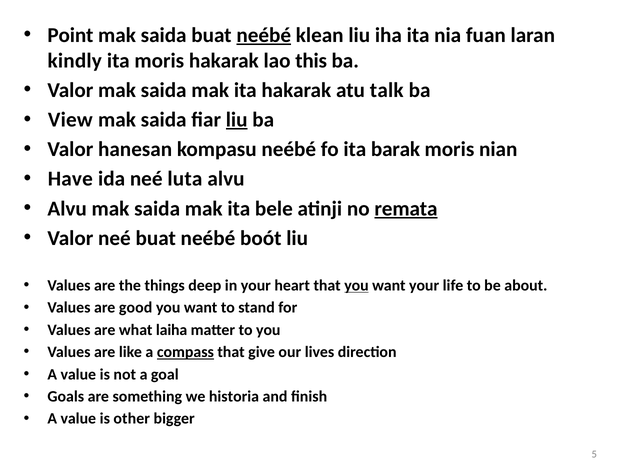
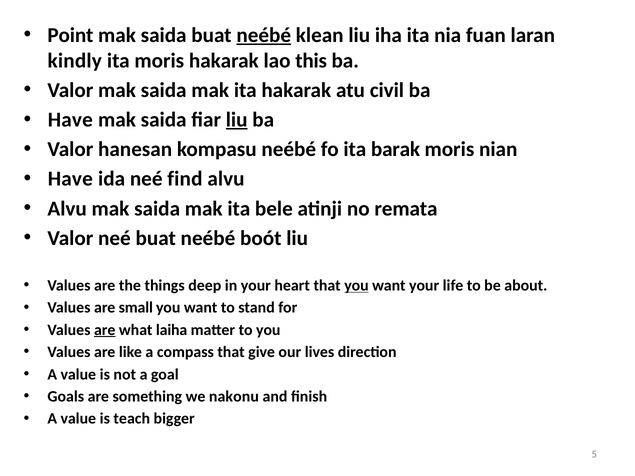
talk: talk -> civil (387, 90)
View: View -> Have (70, 120)
luta: luta -> find (185, 179)
remata underline: present -> none (406, 209)
good: good -> small (136, 308)
are underline: none -> present (105, 330)
compass underline: present -> none (185, 352)
historia: historia -> nakonu (234, 397)
other: other -> teach (132, 419)
